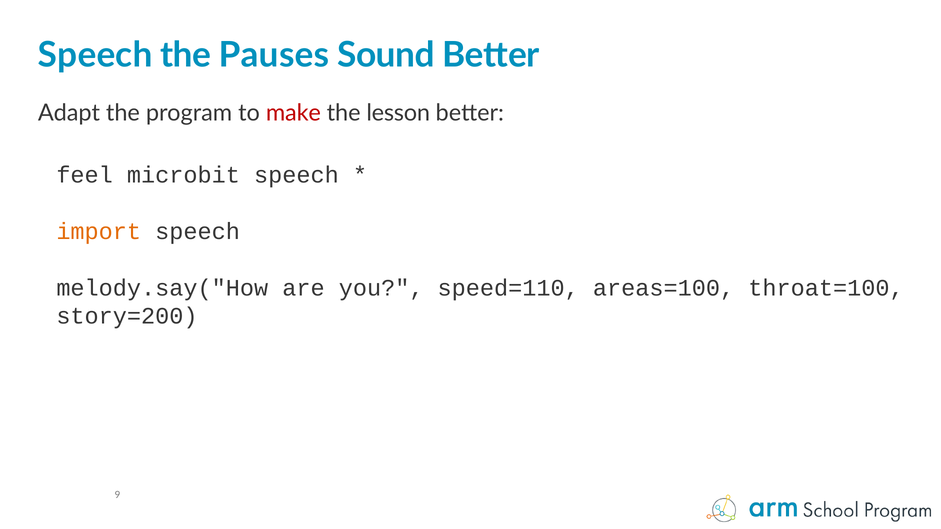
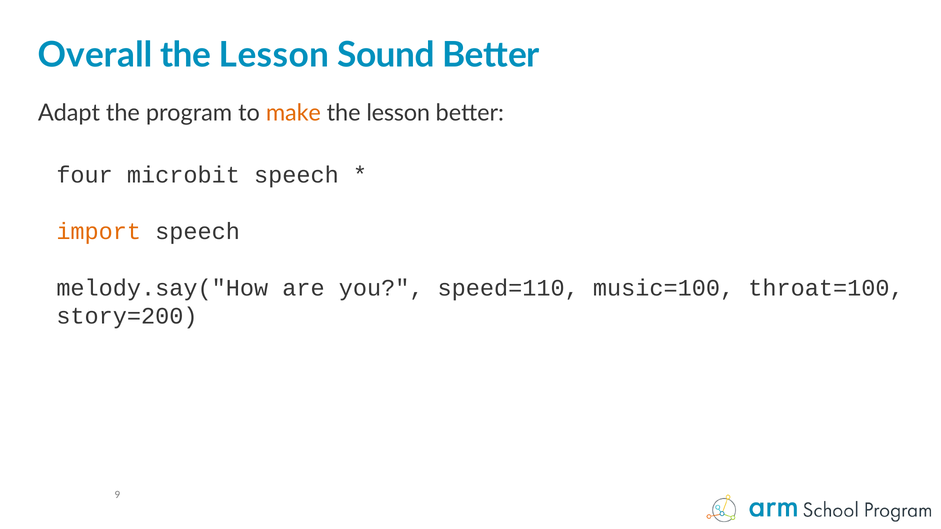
Speech: Speech -> Overall (95, 55)
Pauses: Pauses -> Lesson (274, 55)
make colour: red -> orange (293, 113)
feel: feel -> four (85, 175)
areas=100: areas=100 -> music=100 (664, 288)
